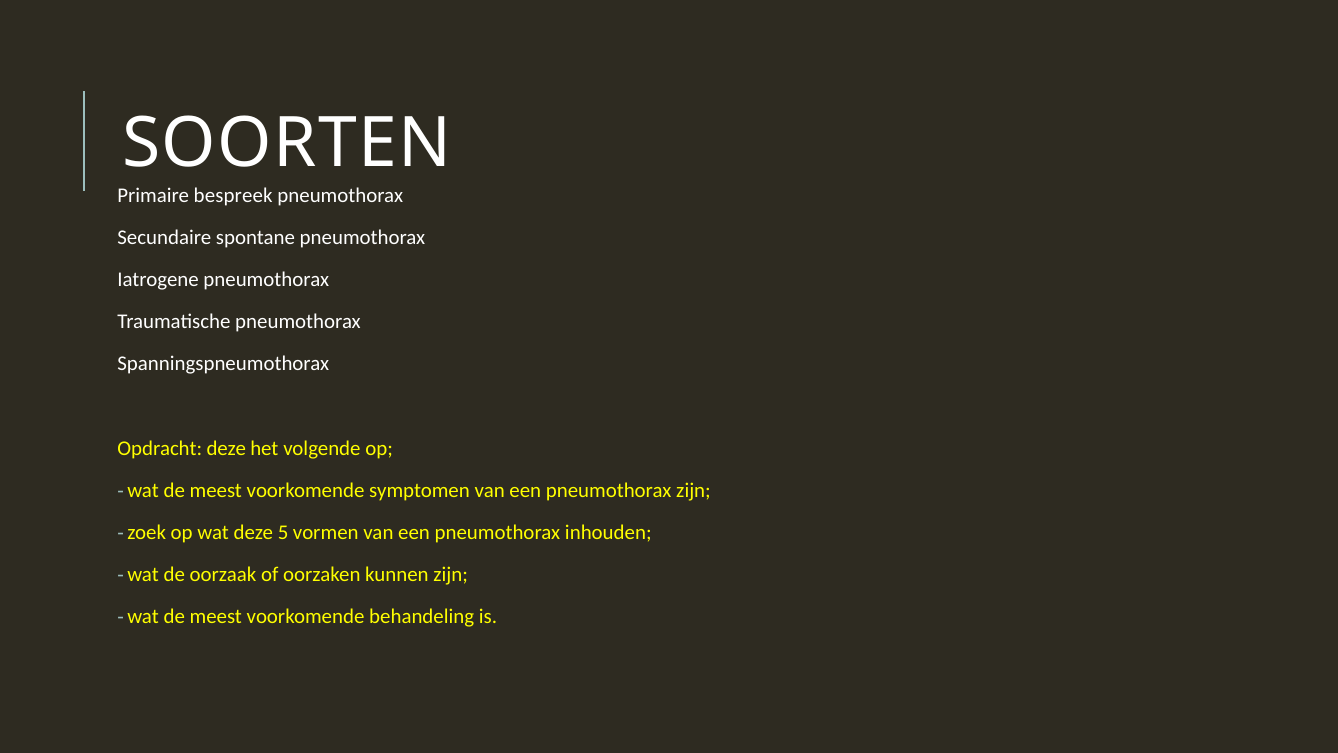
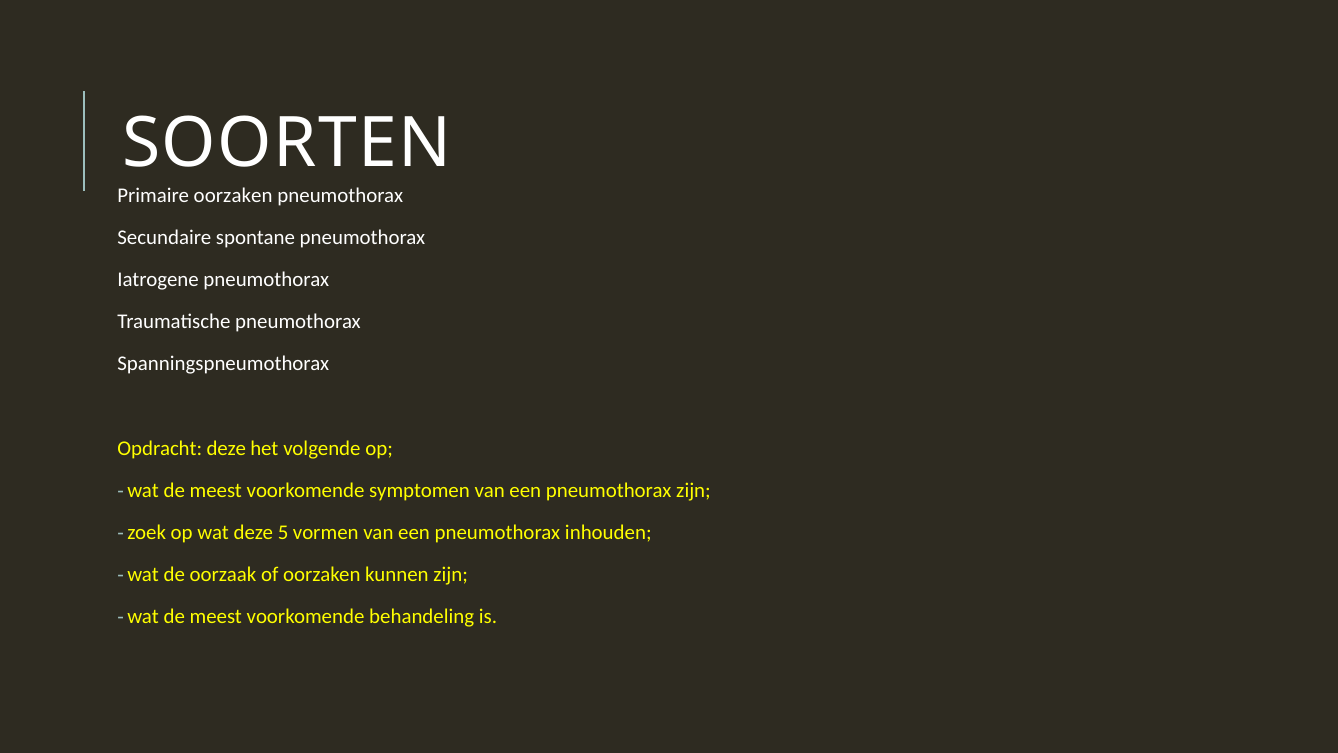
Primaire bespreek: bespreek -> oorzaken (233, 195)
